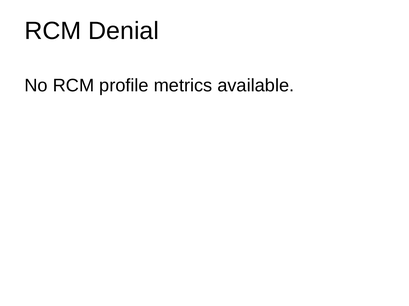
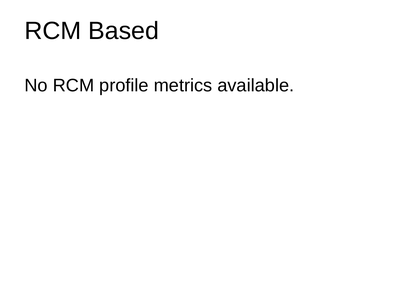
Denial: Denial -> Based (124, 31)
